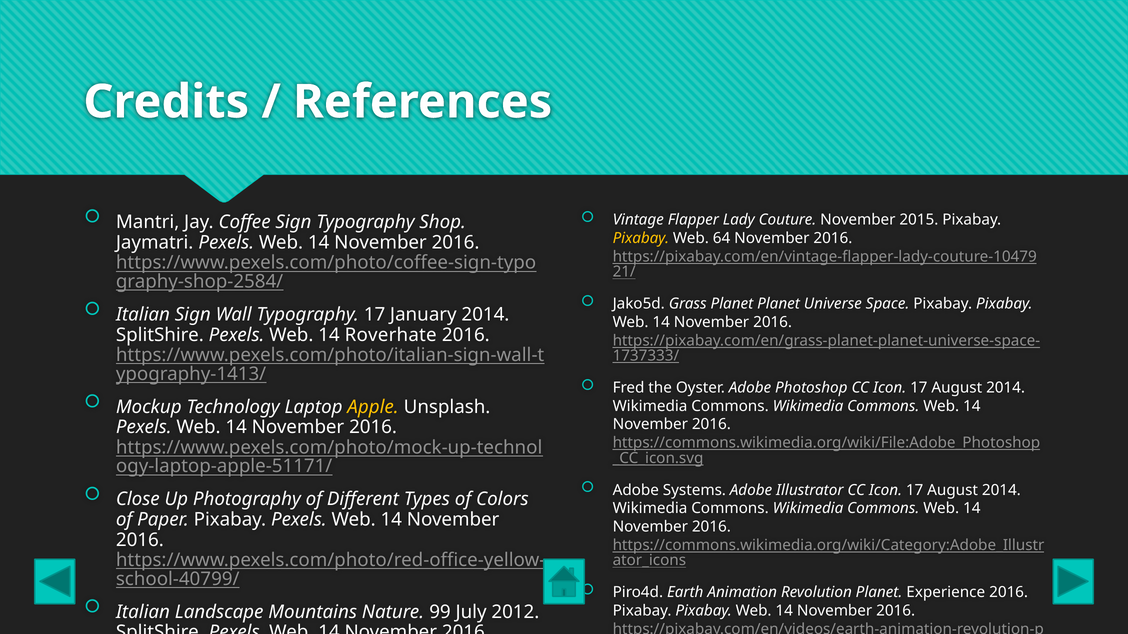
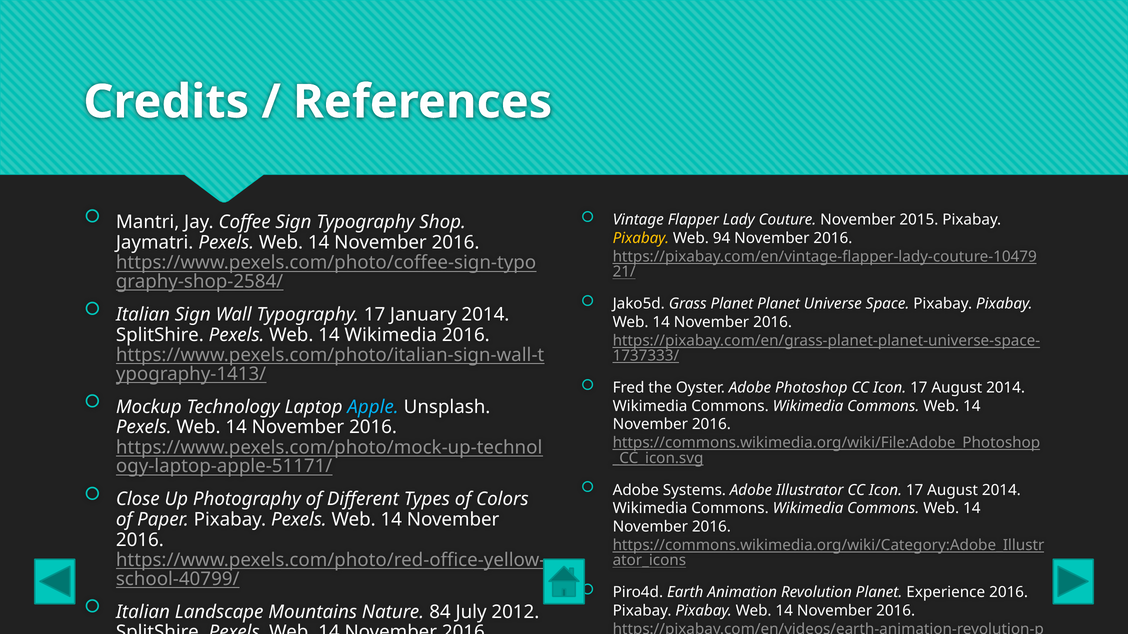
64: 64 -> 94 (722, 238)
14 Roverhate: Roverhate -> Wikimedia (391, 335)
Apple colour: yellow -> light blue (373, 407)
99: 99 -> 84 (440, 612)
